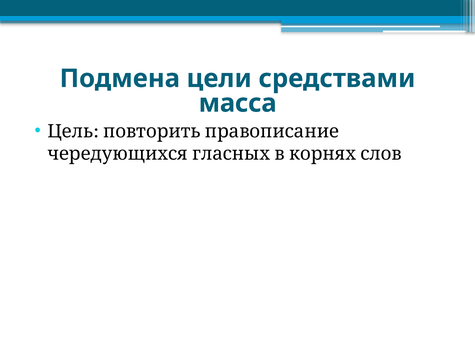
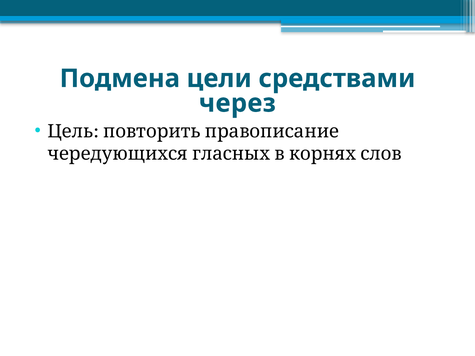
масса: масса -> через (237, 103)
